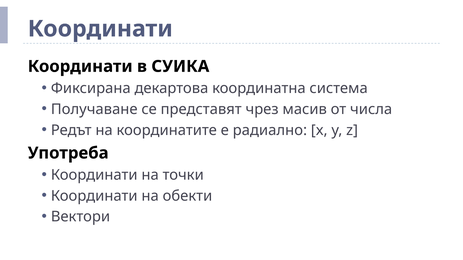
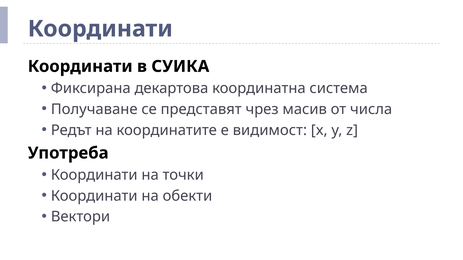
радиално: радиално -> видимост (270, 130)
